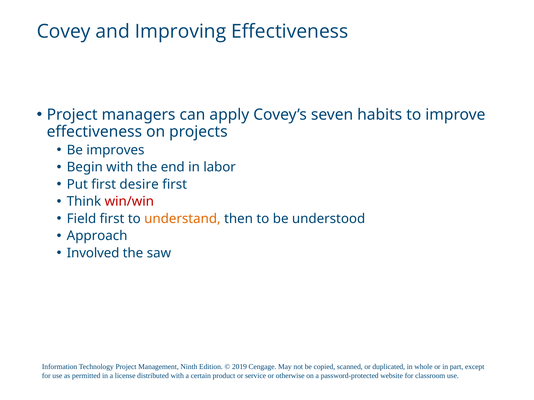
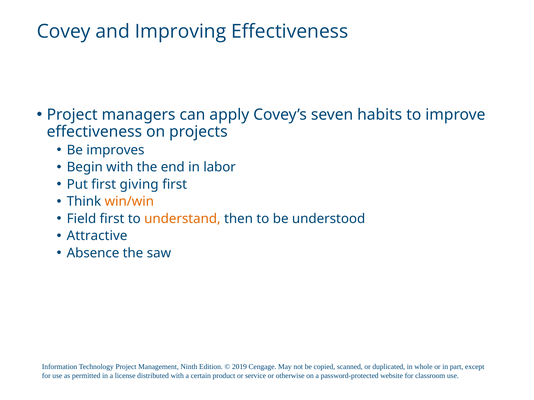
desire: desire -> giving (139, 185)
win/win colour: red -> orange (129, 202)
Approach: Approach -> Attractive (97, 236)
Involved: Involved -> Absence (93, 253)
